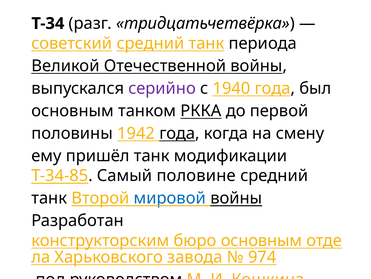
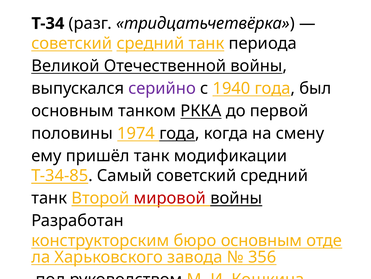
1942: 1942 -> 1974 (136, 133)
Самый половине: половине -> советский (196, 175)
мировой colour: blue -> red (170, 198)
974: 974 -> 356 (262, 256)
